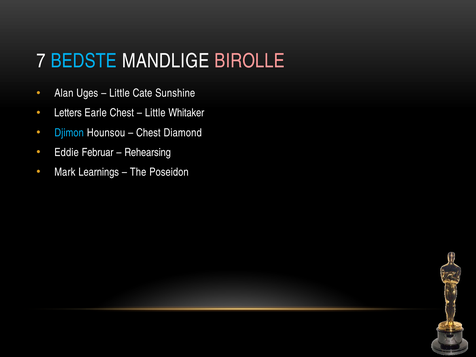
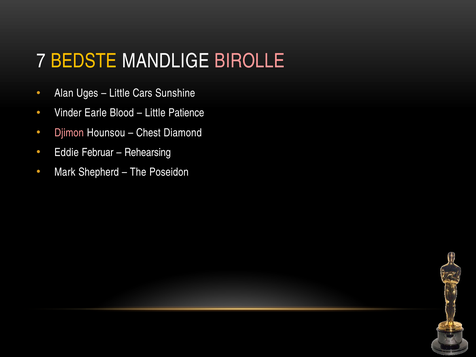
BEDSTE colour: light blue -> yellow (84, 61)
Cate: Cate -> Cars (142, 93)
Letters: Letters -> Vinder (68, 113)
Earle Chest: Chest -> Blood (122, 113)
Whitaker: Whitaker -> Patience (186, 113)
Djimon colour: light blue -> pink (69, 133)
Learnings: Learnings -> Shepherd (99, 172)
